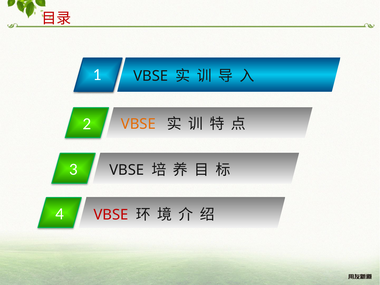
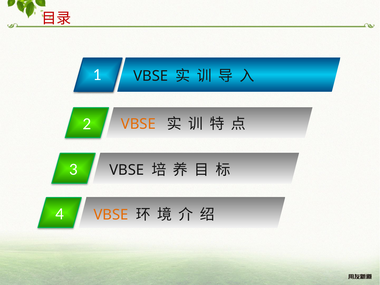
VBSE colour: red -> orange (111, 215)
